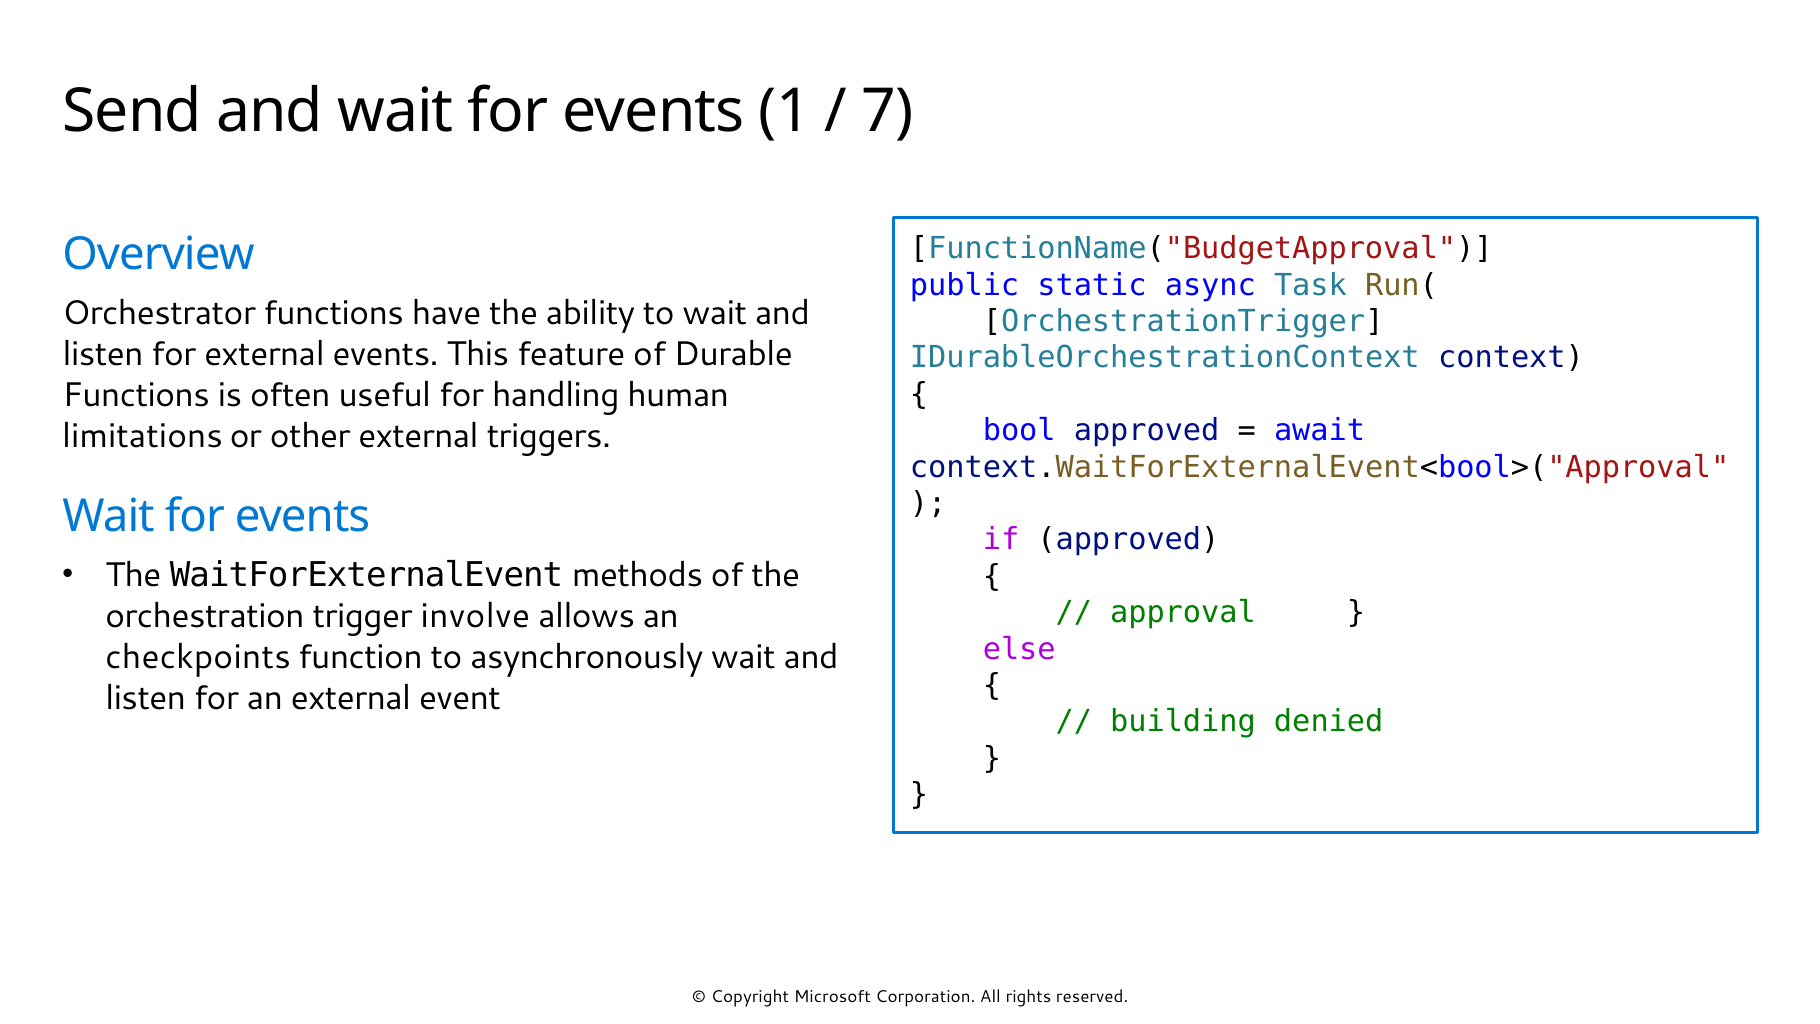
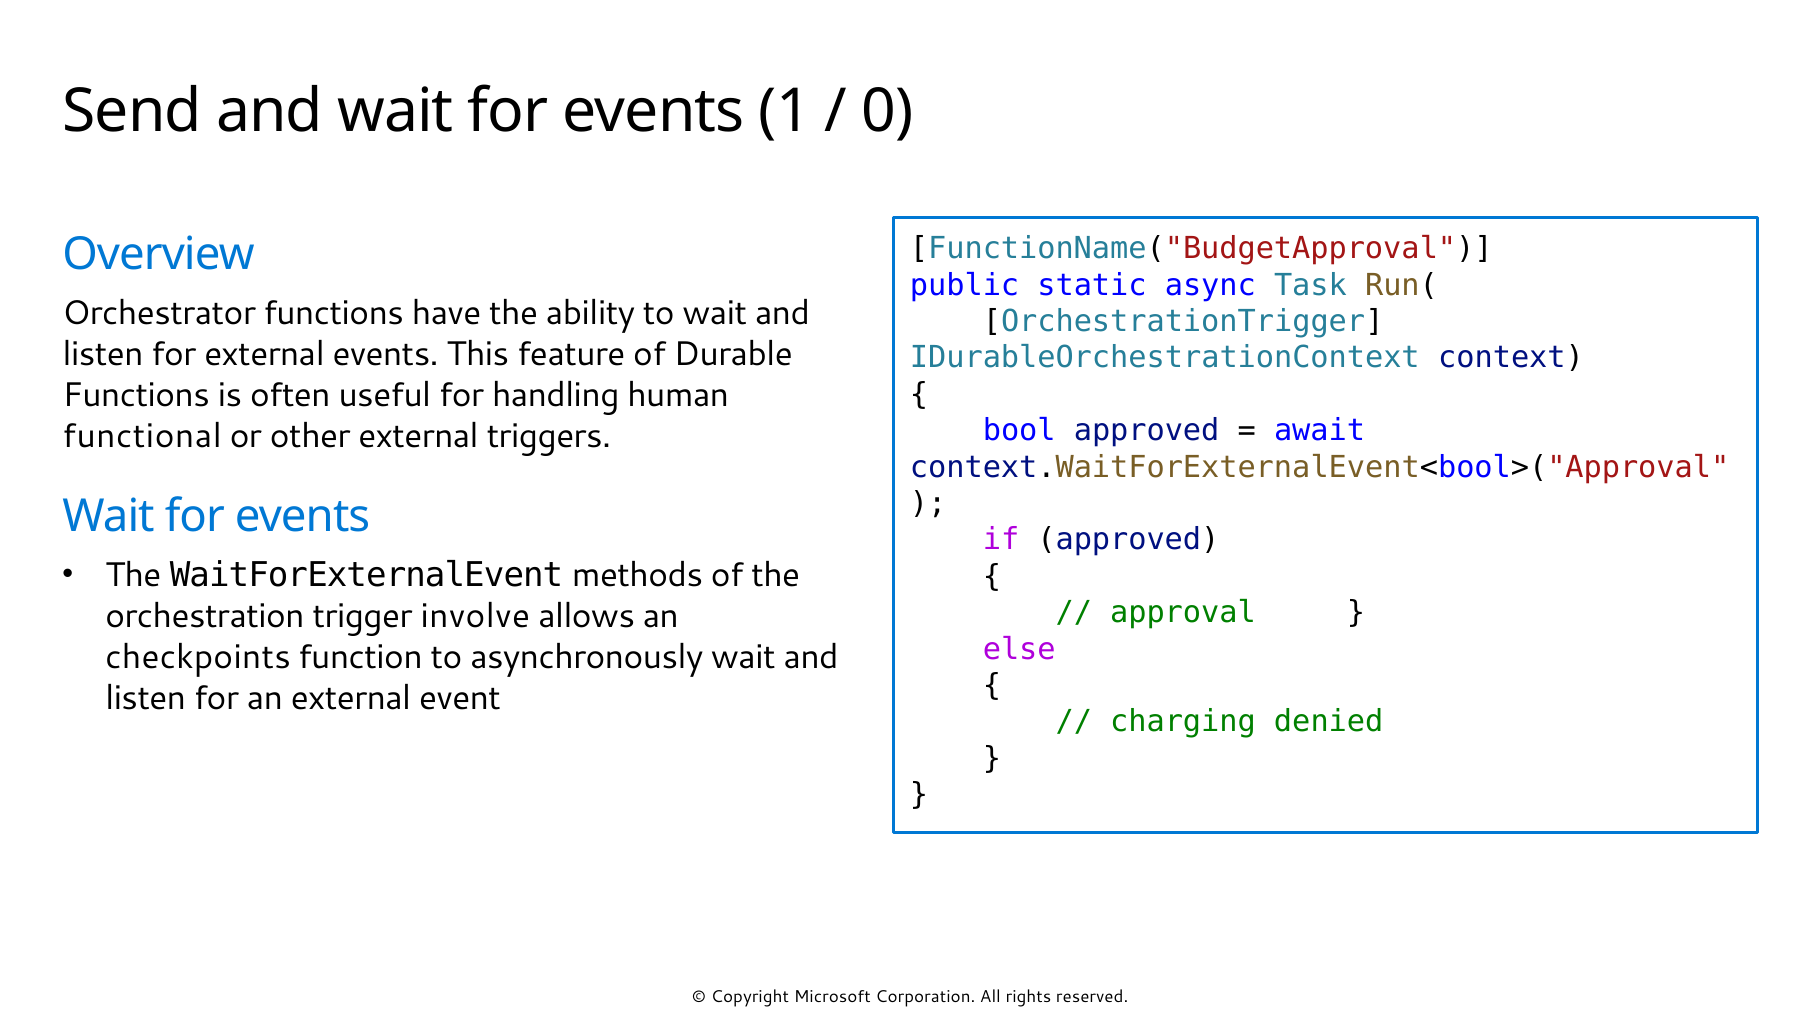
7: 7 -> 0 (888, 112)
limitations: limitations -> functional (142, 436)
building: building -> charging (1183, 722)
